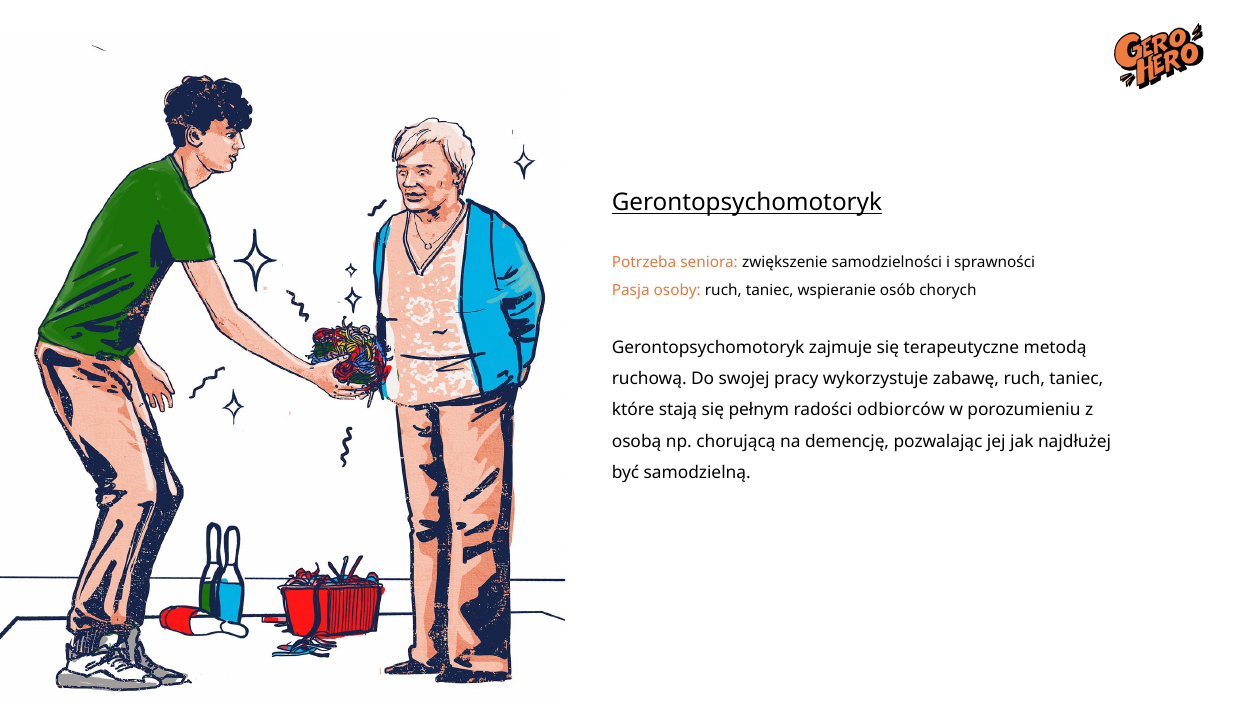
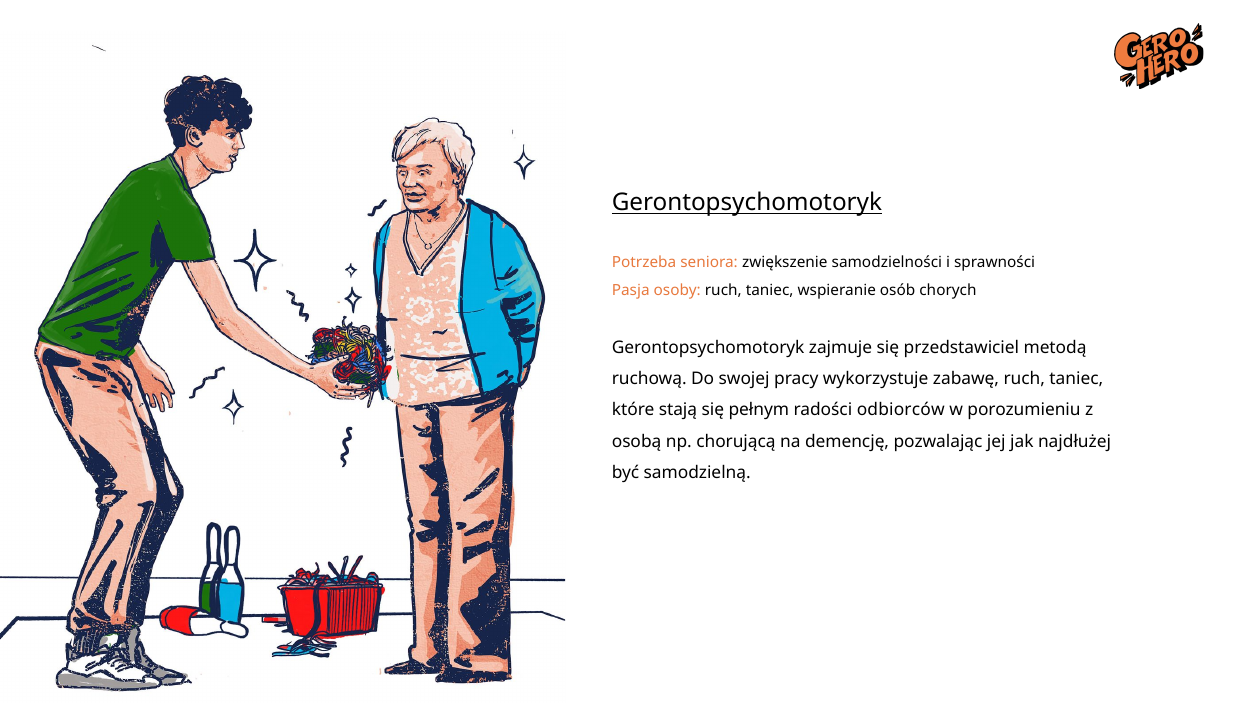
terapeutyczne: terapeutyczne -> przedstawiciel (961, 348)
